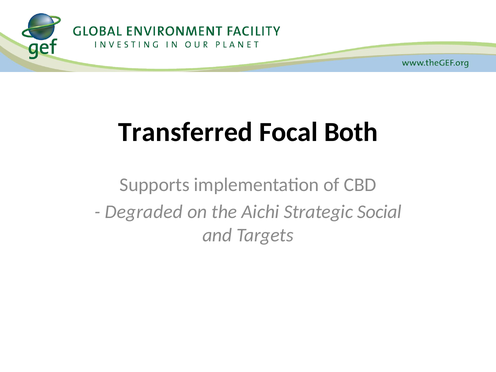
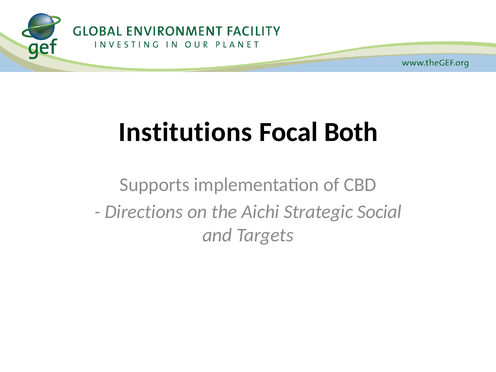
Transferred: Transferred -> Institutions (185, 132)
Degraded: Degraded -> Directions (144, 212)
